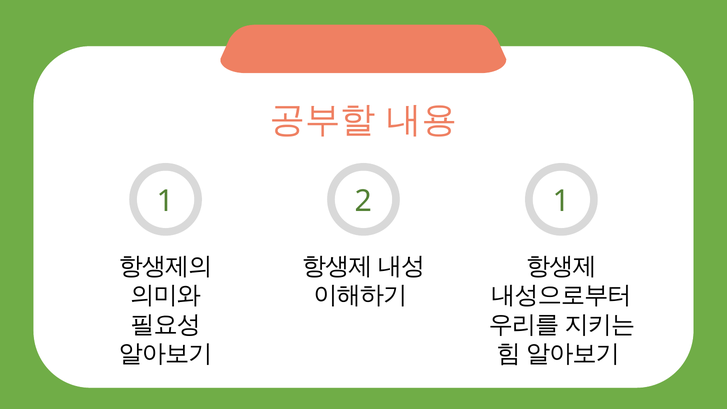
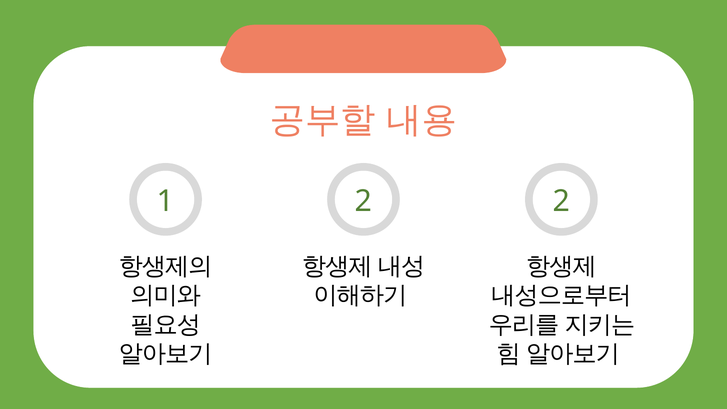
2 1: 1 -> 2 (561, 201)
